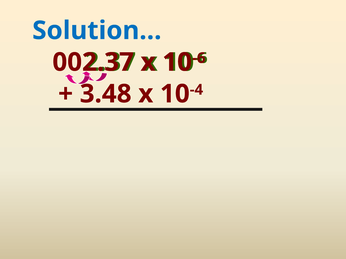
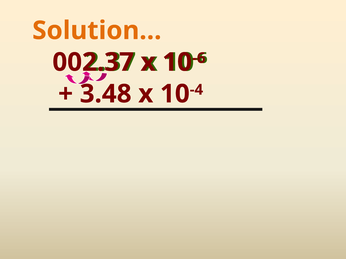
Solution… colour: blue -> orange (97, 31)
